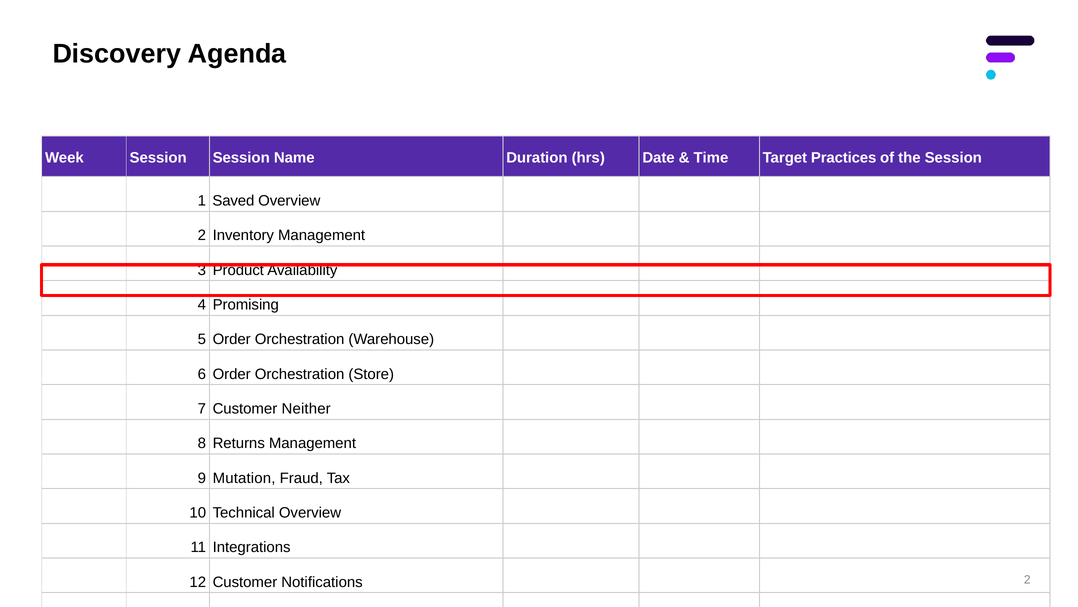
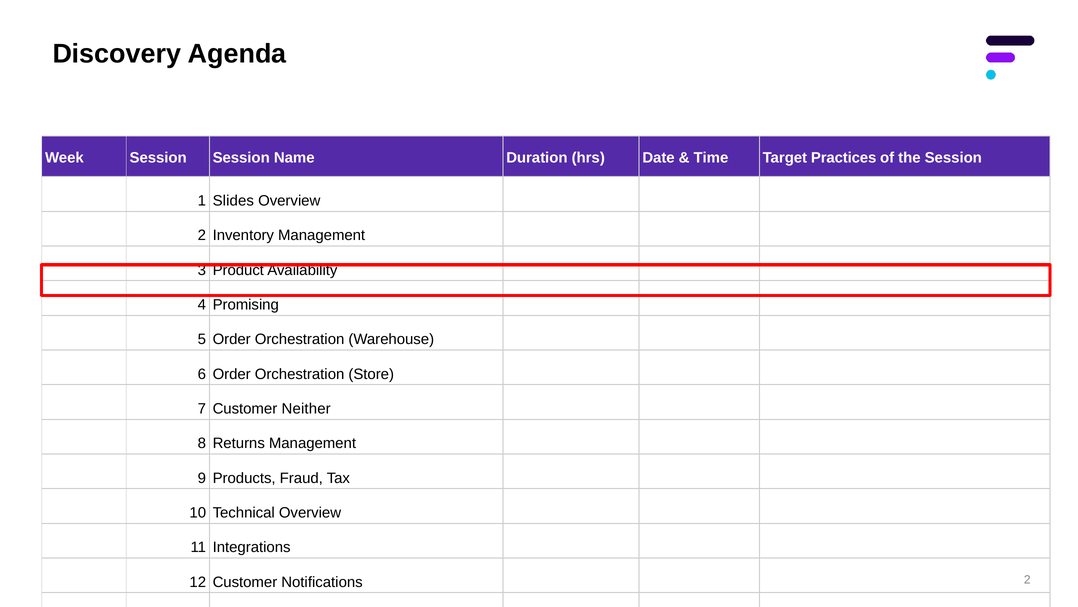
Saved: Saved -> Slides (233, 201)
Mutation: Mutation -> Products (244, 478)
